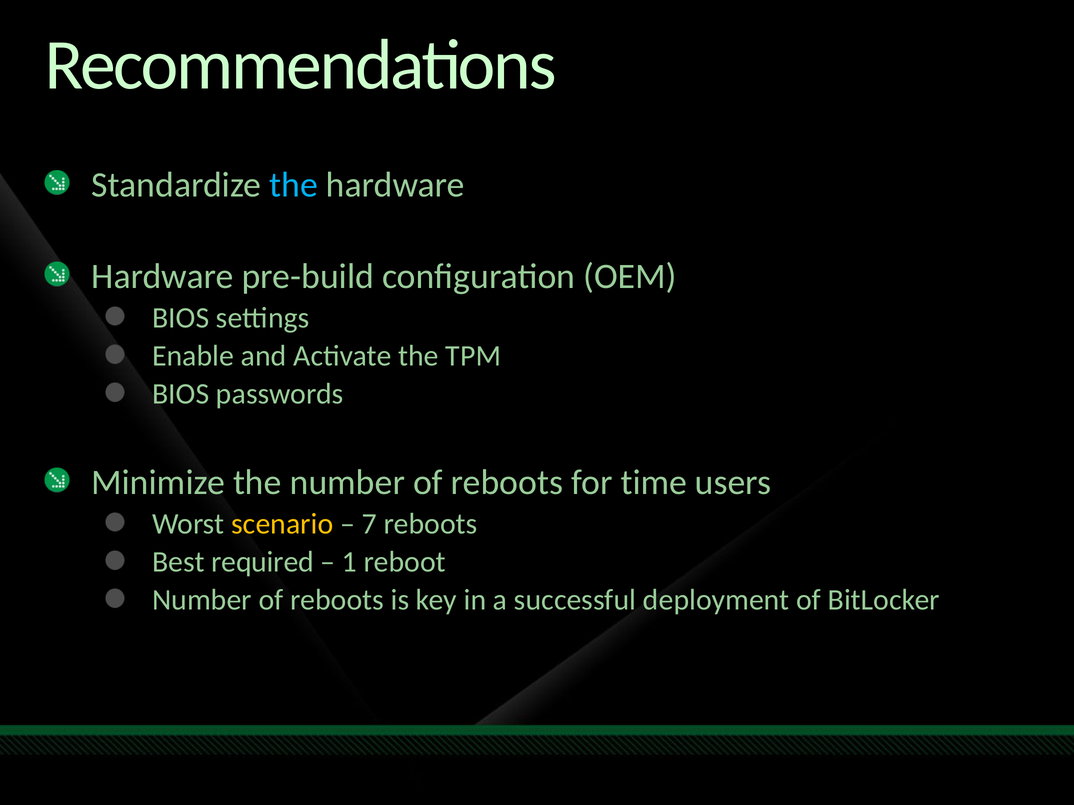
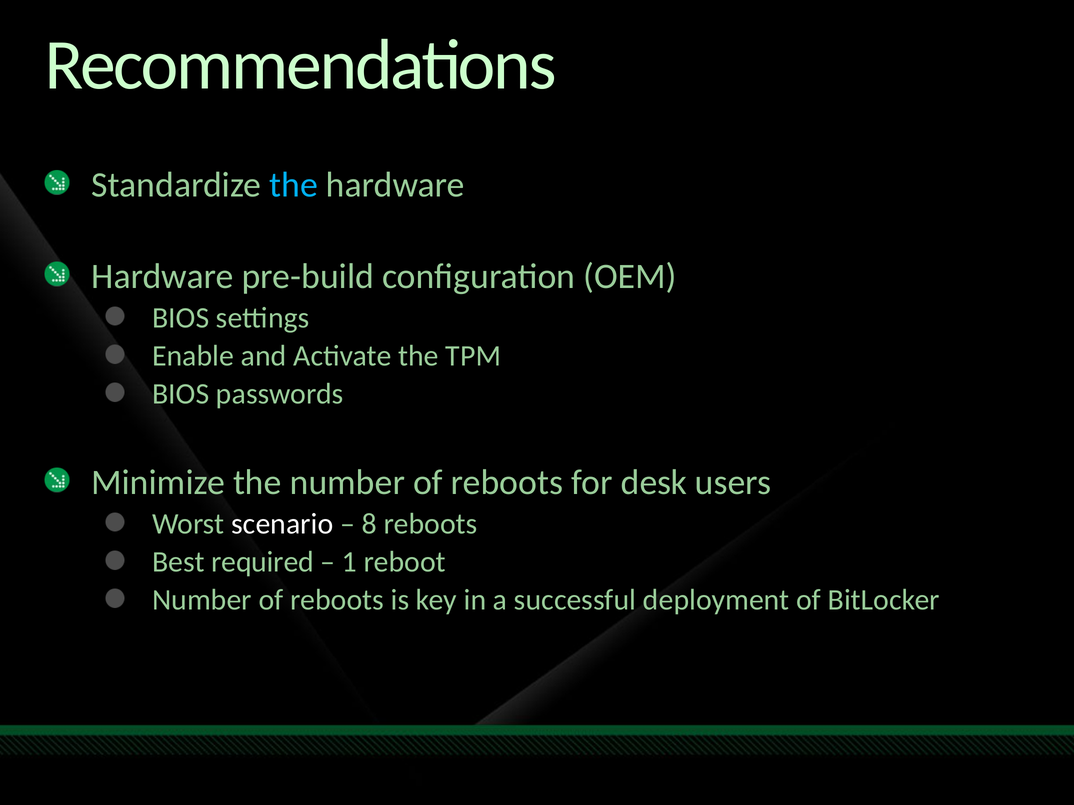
time: time -> desk (654, 483)
scenario colour: yellow -> white (282, 524)
7: 7 -> 8 (369, 524)
